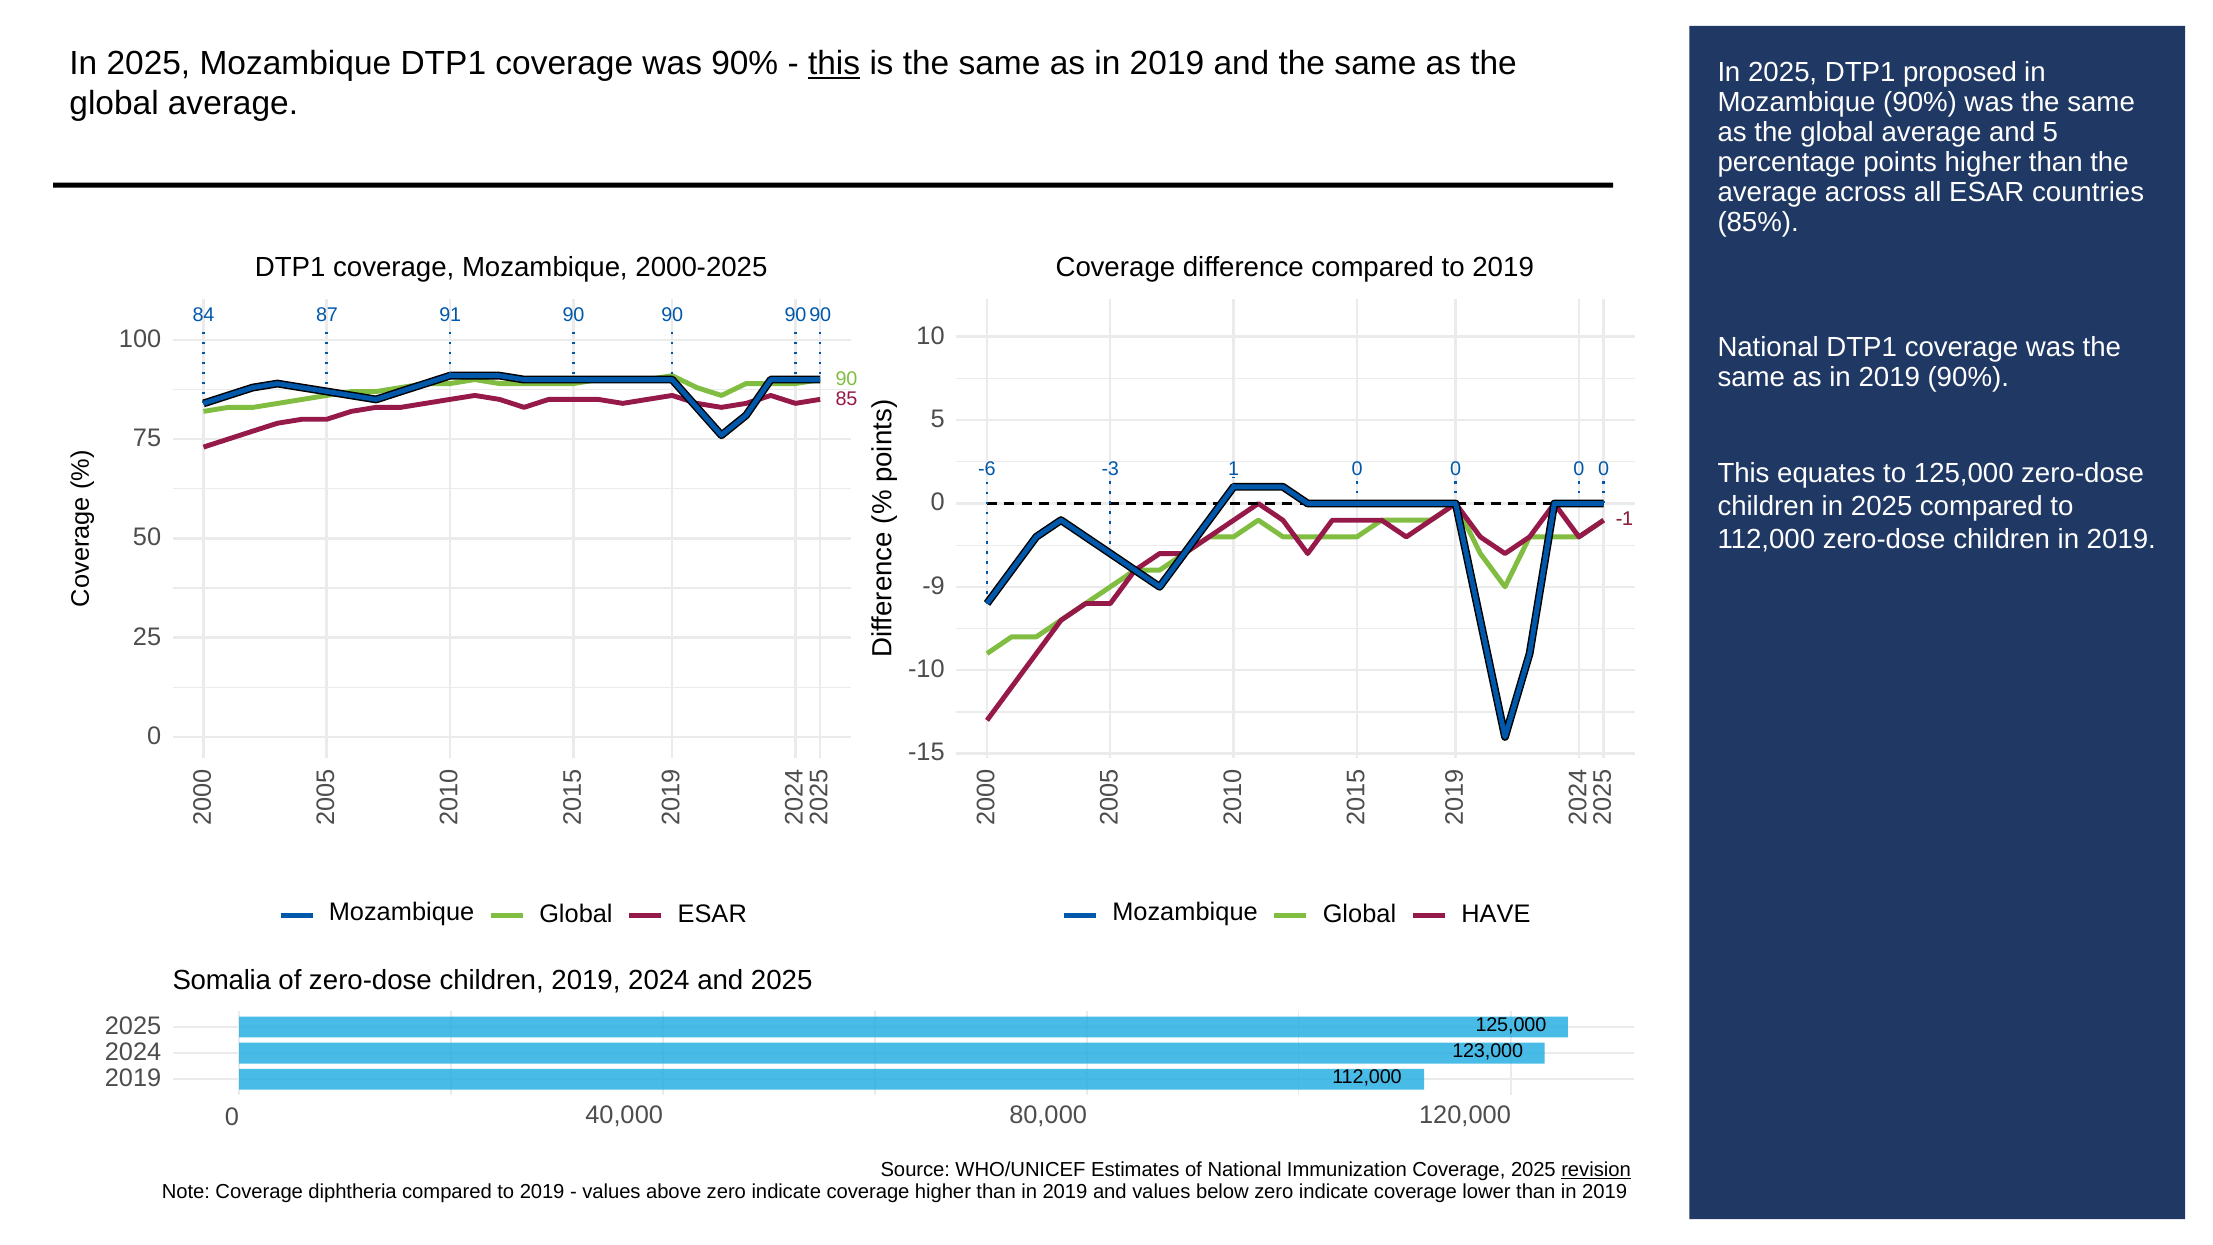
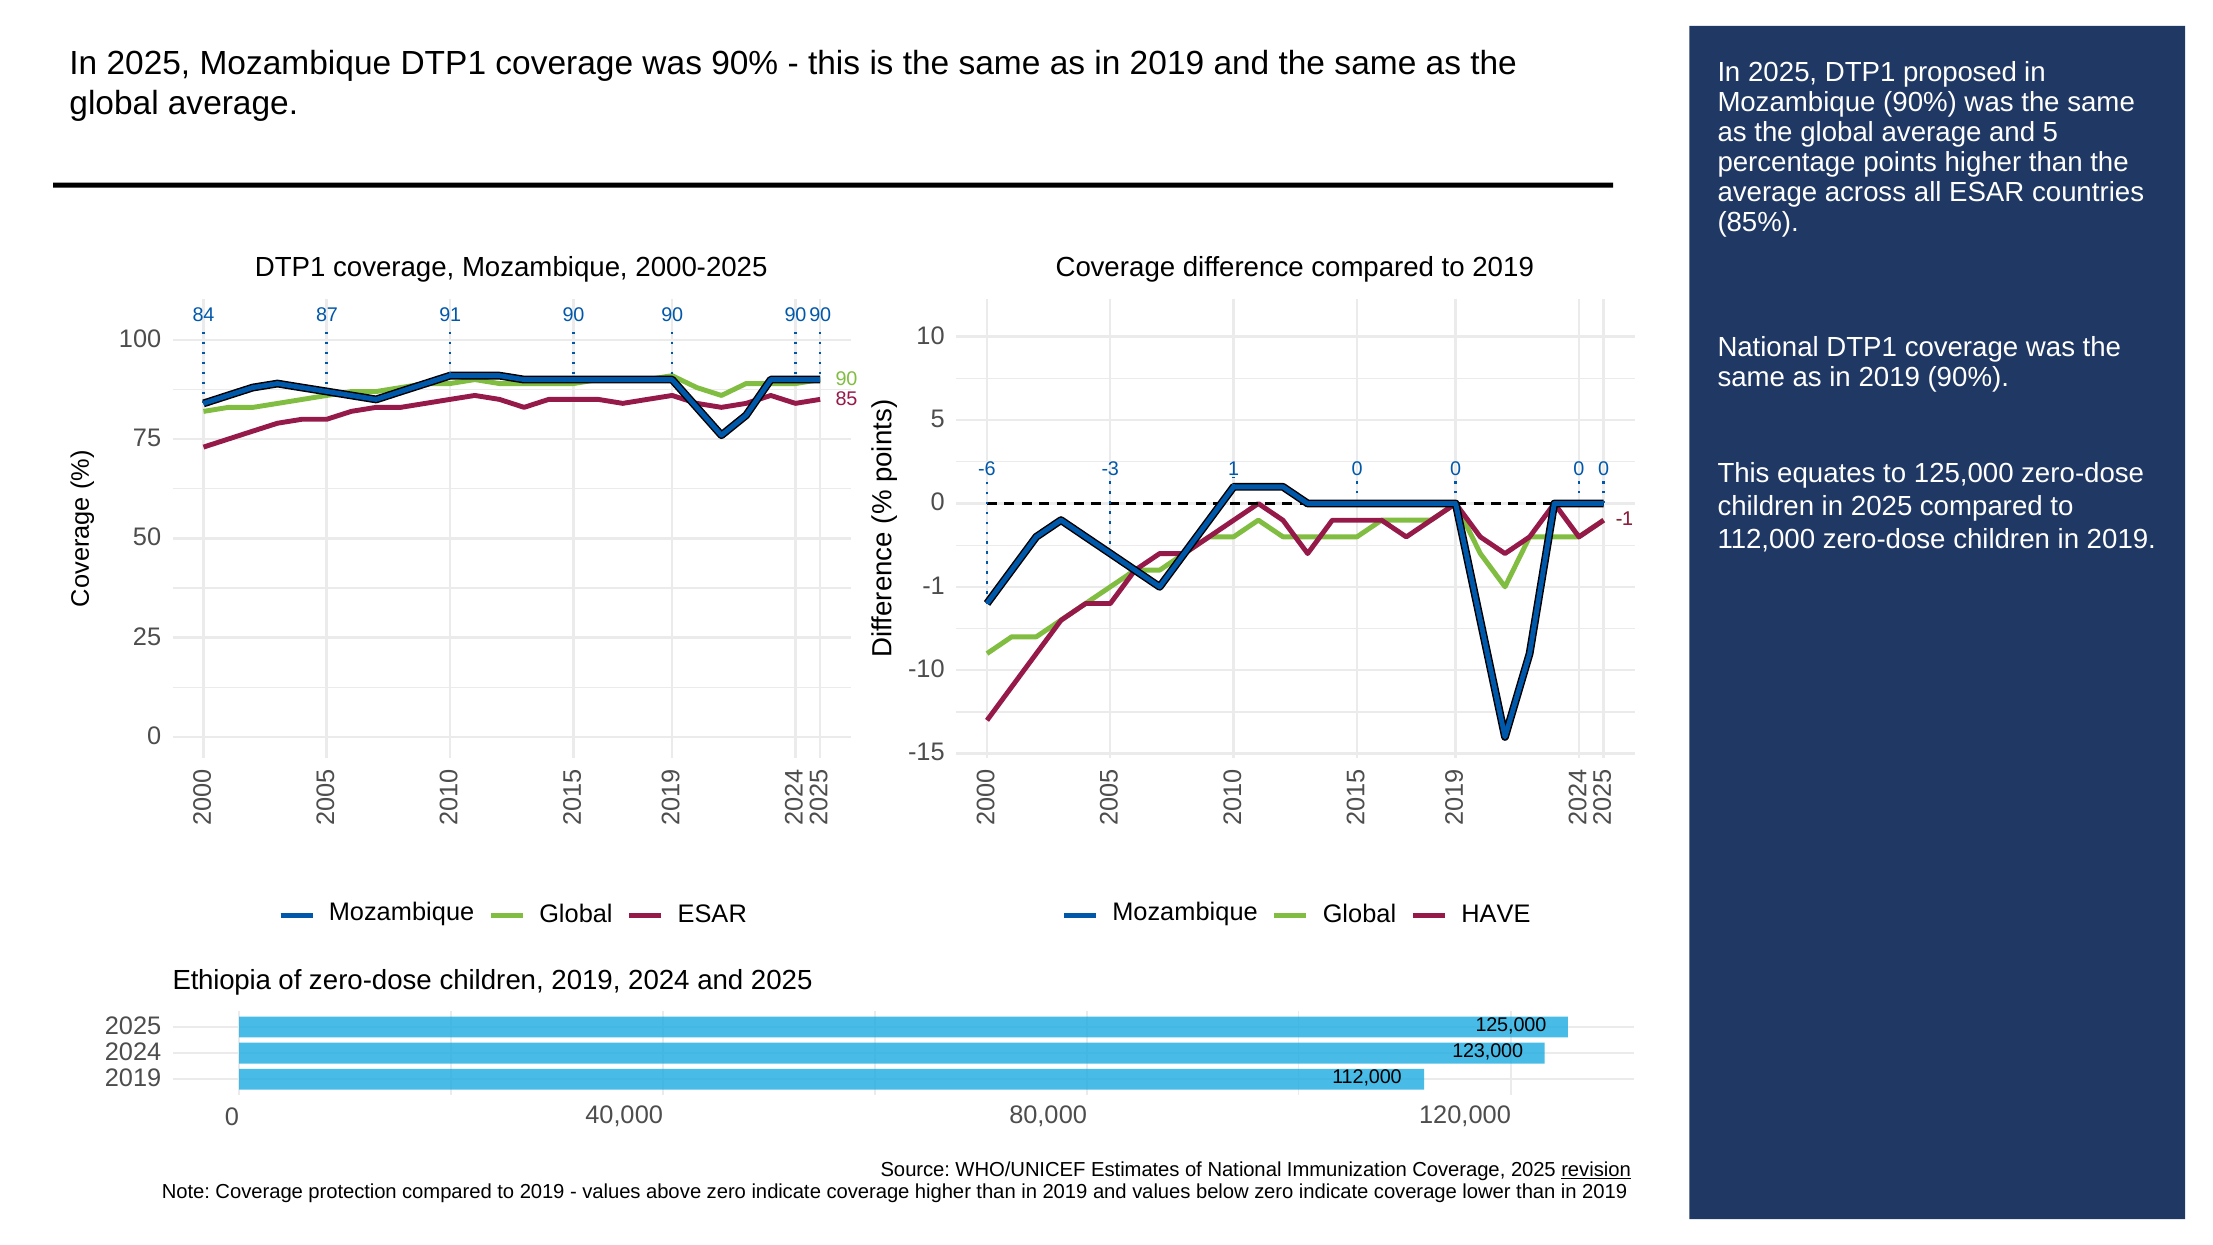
this underline: present -> none (834, 64)
-9: -9 -> -1 (933, 586)
Somalia: Somalia -> Ethiopia (222, 980)
diphtheria: diphtheria -> protection (353, 1192)
